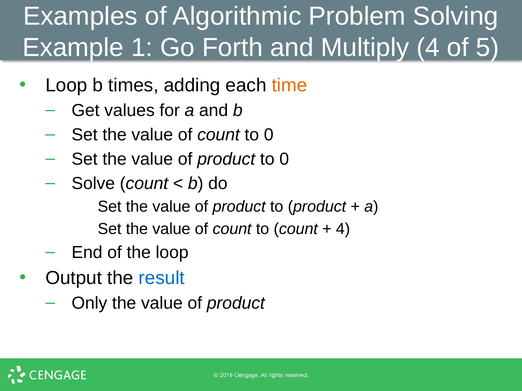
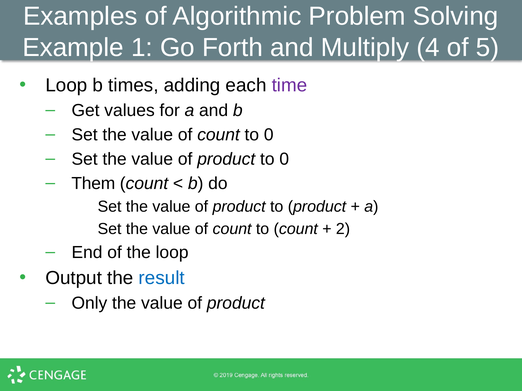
time colour: orange -> purple (290, 86)
Solve: Solve -> Them (93, 184)
4: 4 -> 2 (343, 229)
